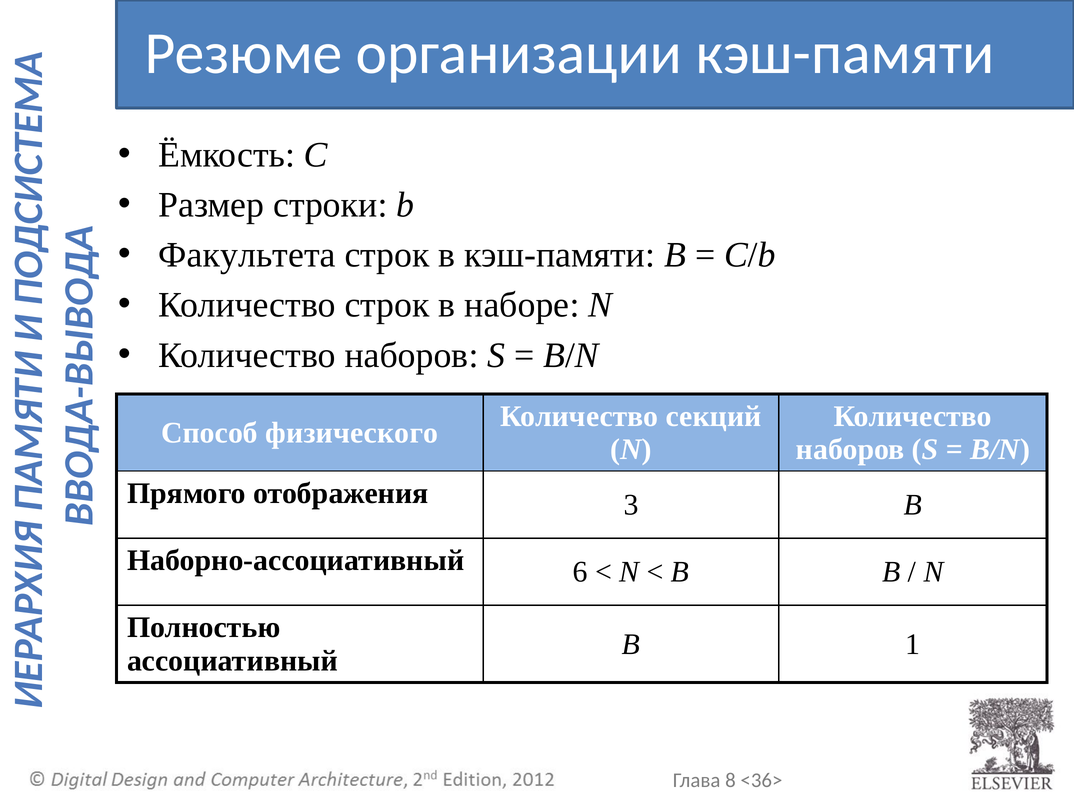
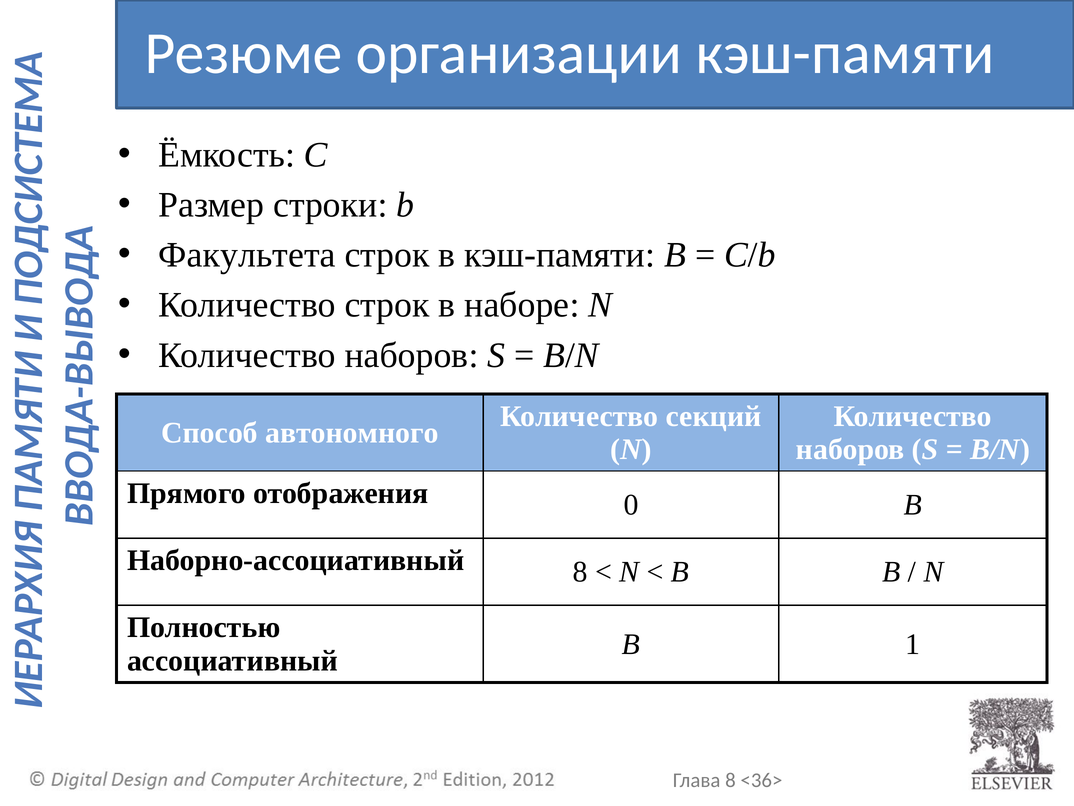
физического: физического -> автономного (352, 433)
3: 3 -> 0 (631, 505)
Наборно-ассоциативный 6: 6 -> 8 (580, 572)
